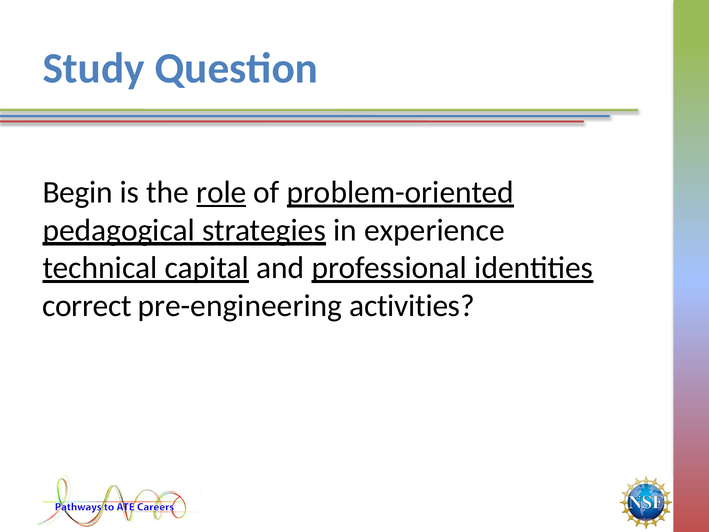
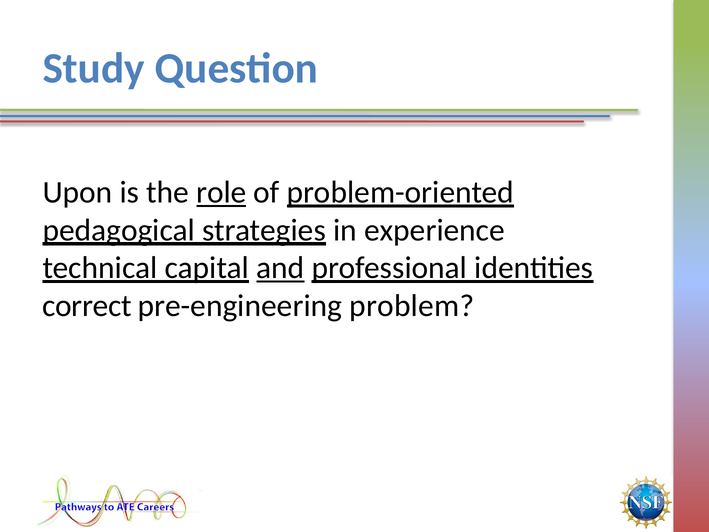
Begin: Begin -> Upon (78, 192)
and underline: none -> present (280, 268)
activities: activities -> problem (412, 306)
